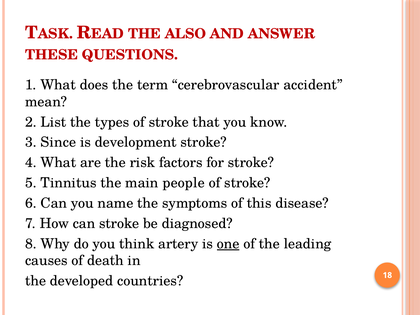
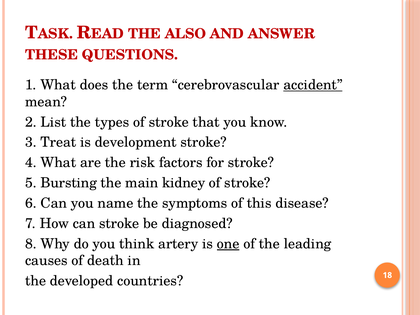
accident underline: none -> present (313, 85)
Since: Since -> Treat (58, 142)
Tinnitus: Tinnitus -> Bursting (69, 183)
people: people -> kidney (184, 183)
